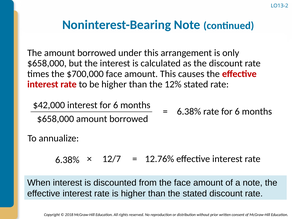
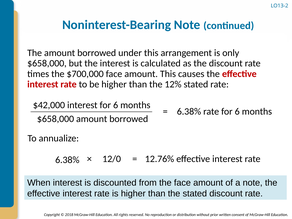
12/7: 12/7 -> 12/0 (112, 159)
